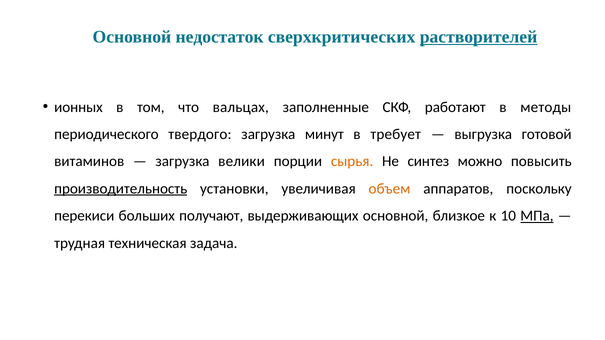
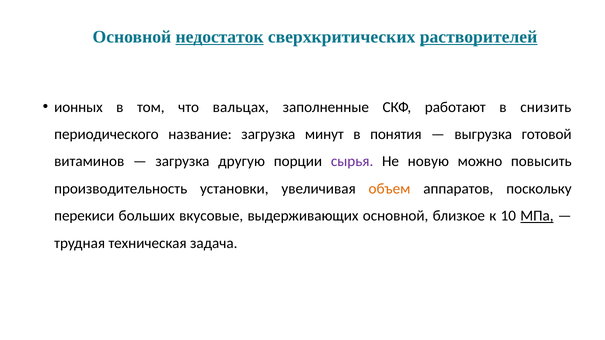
недостаток underline: none -> present (220, 37)
методы: методы -> снизить (546, 107)
твердого: твердого -> название (200, 134)
требует: требует -> понятия (396, 134)
велики: велики -> другую (242, 162)
сырья colour: orange -> purple (352, 162)
синтез: синтез -> новую (428, 162)
производительность underline: present -> none (121, 189)
получают: получают -> вкусовые (211, 216)
